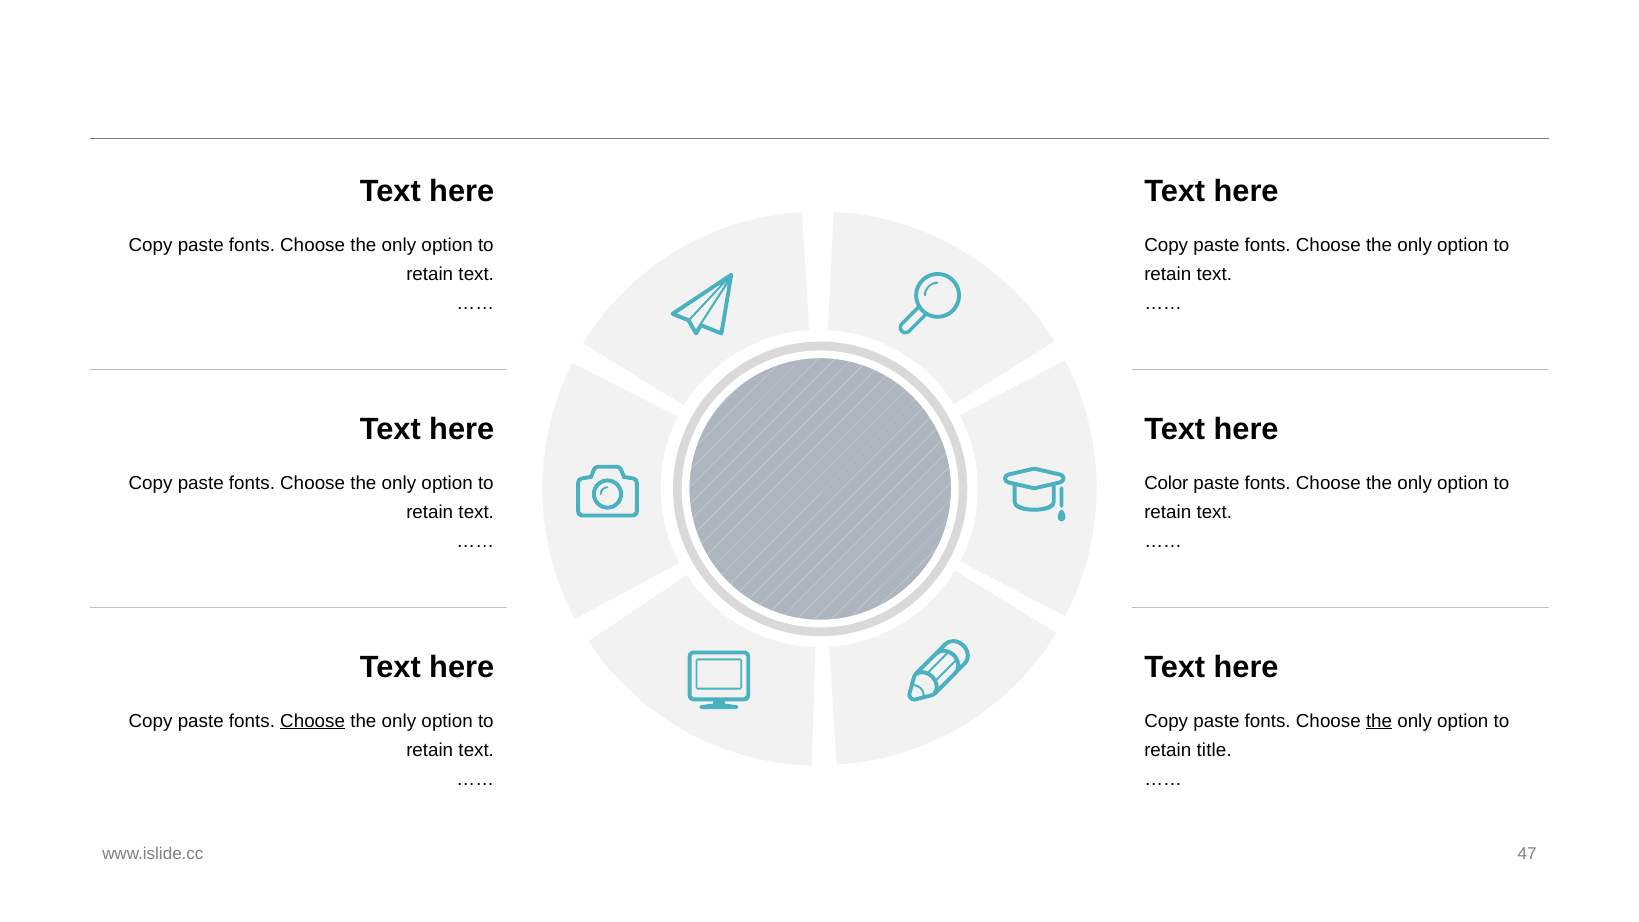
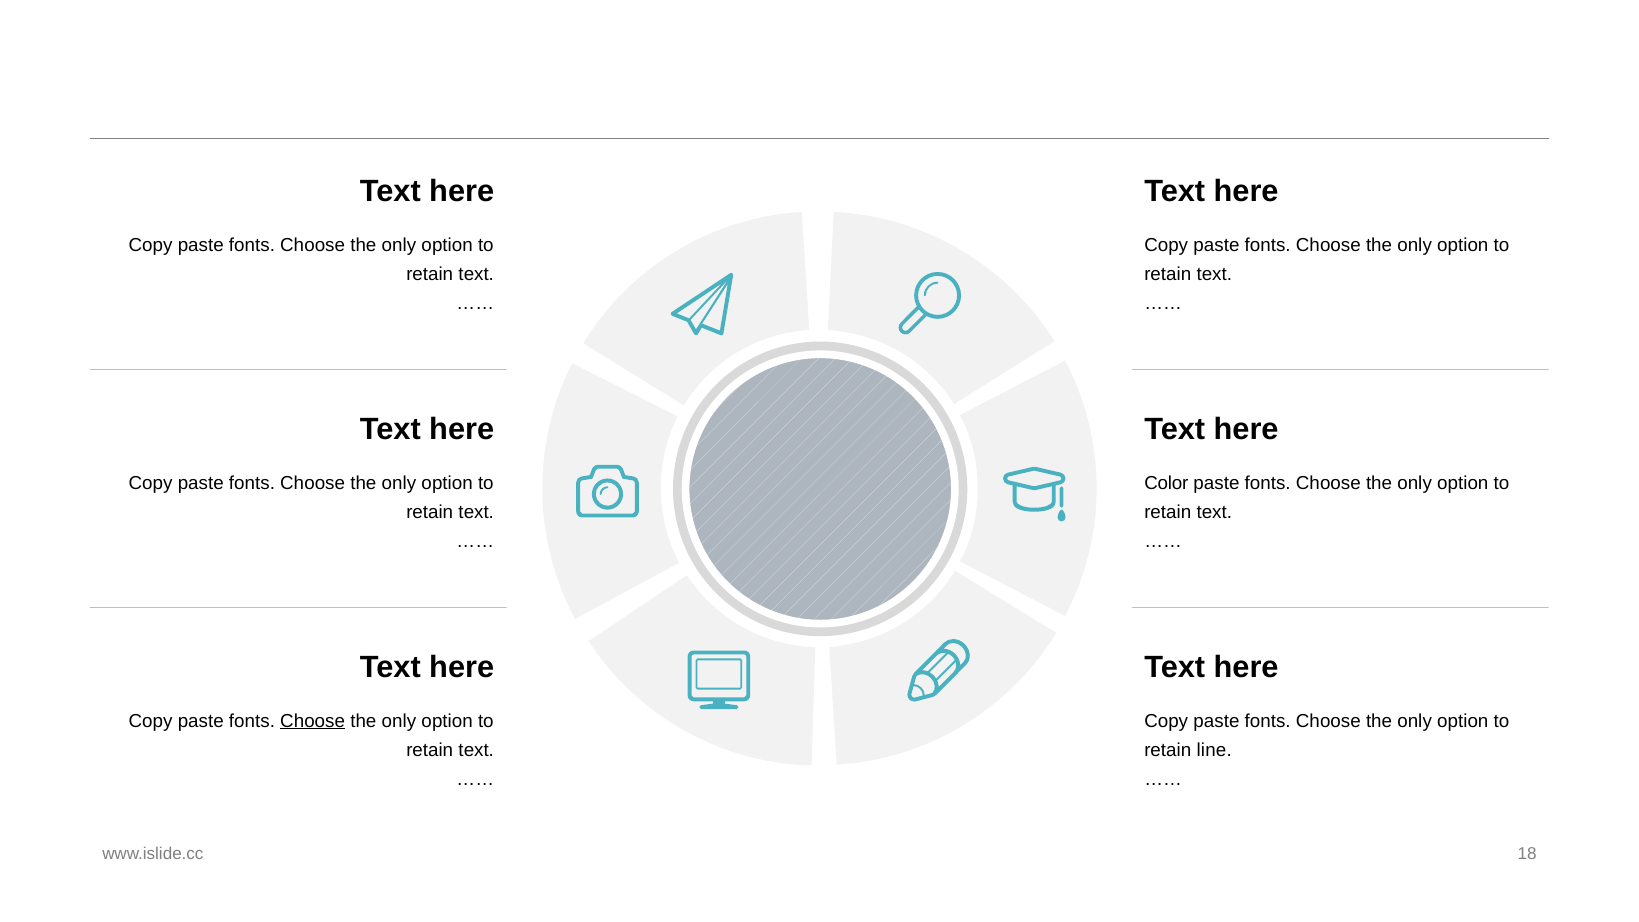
the underline: present -> none (1379, 721)
title: title -> line (1214, 750)
47: 47 -> 18 (1527, 854)
